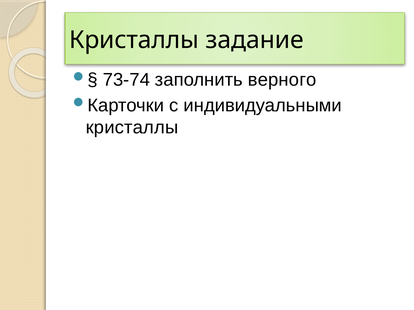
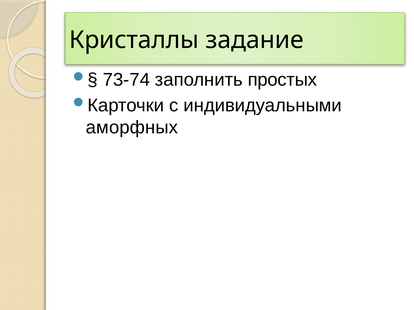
верного: верного -> простых (282, 80)
кристаллы: кристаллы -> аморфных (132, 128)
